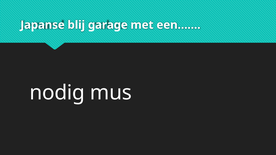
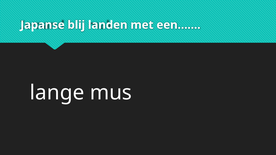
garage: garage -> landen (108, 25)
nodig: nodig -> lange (57, 93)
